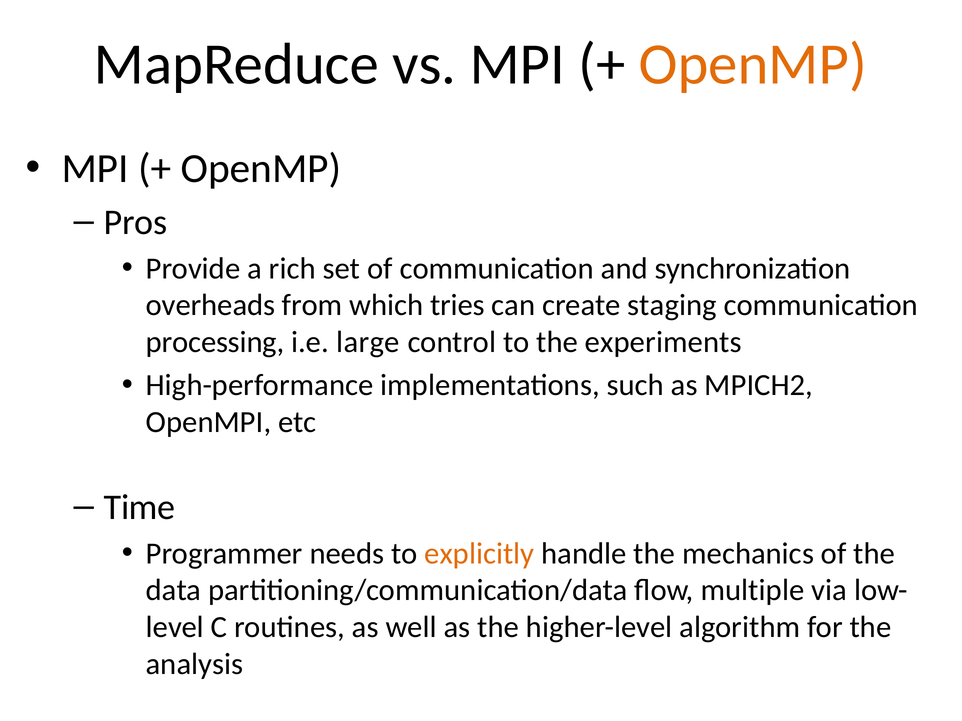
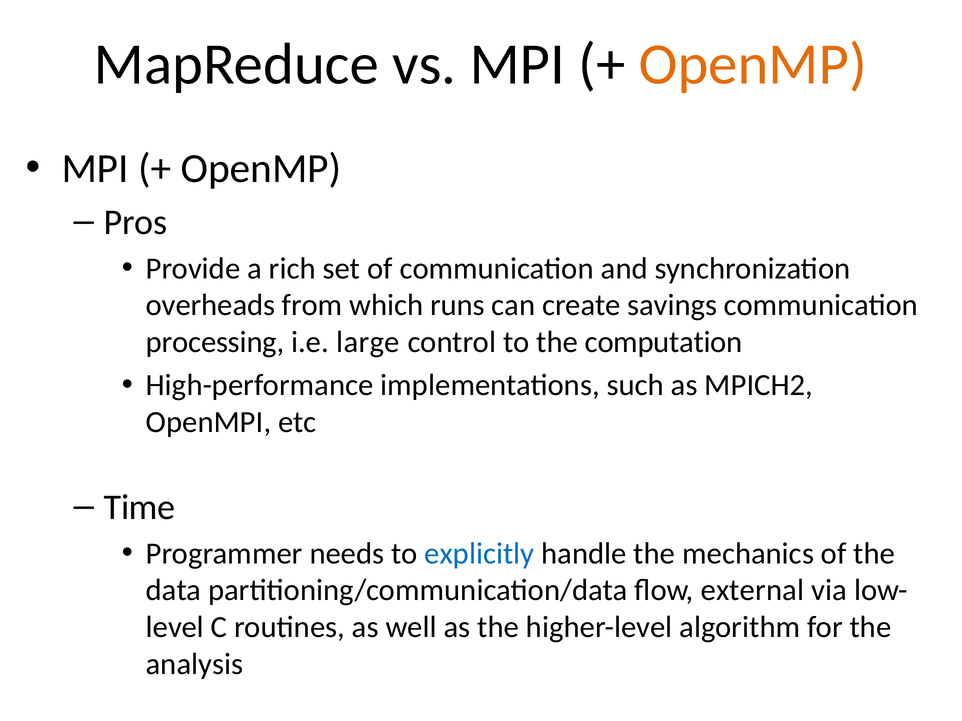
tries: tries -> runs (458, 305)
staging: staging -> savings (672, 305)
experiments: experiments -> computation (664, 342)
explicitly colour: orange -> blue (479, 554)
multiple: multiple -> external (752, 591)
